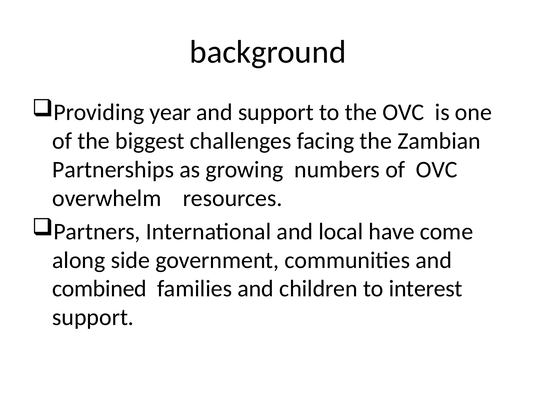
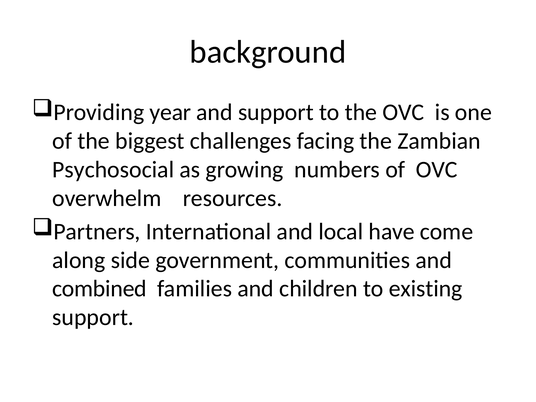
Partnerships: Partnerships -> Psychosocial (113, 170)
interest: interest -> existing (426, 289)
